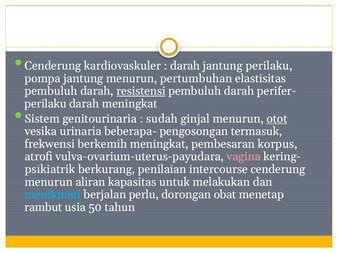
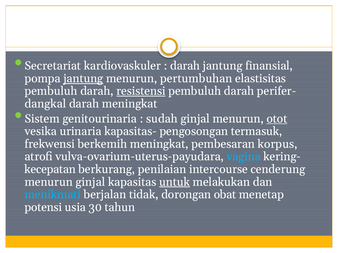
Cenderung: Cenderung -> Secretariat (53, 66)
jantung perilaku: perilaku -> finansial (269, 66)
jantung underline: none -> present (83, 79)
perilaku: perilaku -> dangkal (45, 104)
beberapa-: beberapa- -> kapasitas- (130, 132)
vagina colour: pink -> light blue (244, 157)
psikiatrik: psikiatrik -> kecepatan (50, 170)
menurun aliran: aliran -> ginjal (90, 182)
untuk underline: none -> present (175, 182)
perlu: perlu -> tidak (144, 195)
rambut: rambut -> potensi (43, 208)
50: 50 -> 30 (95, 208)
